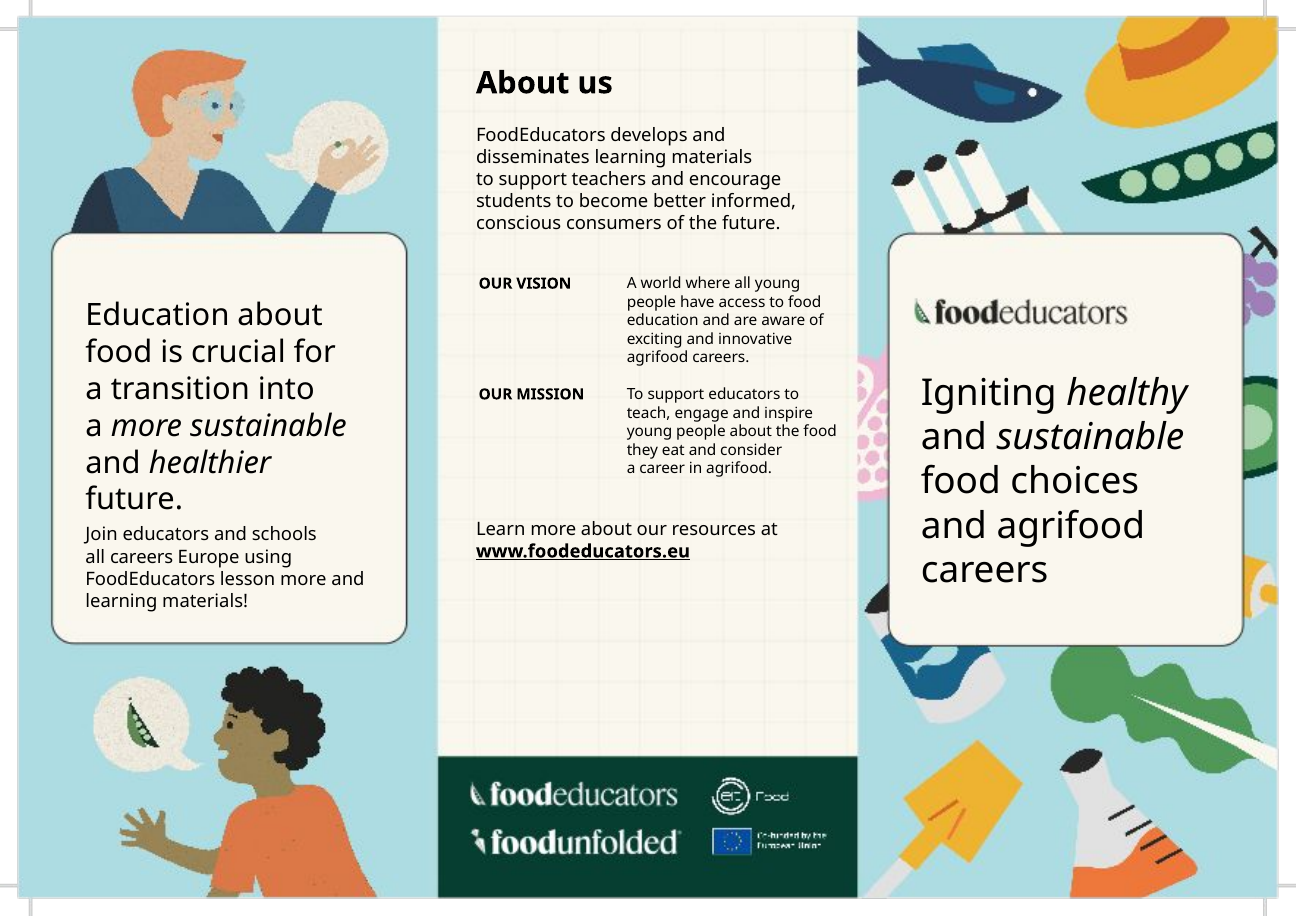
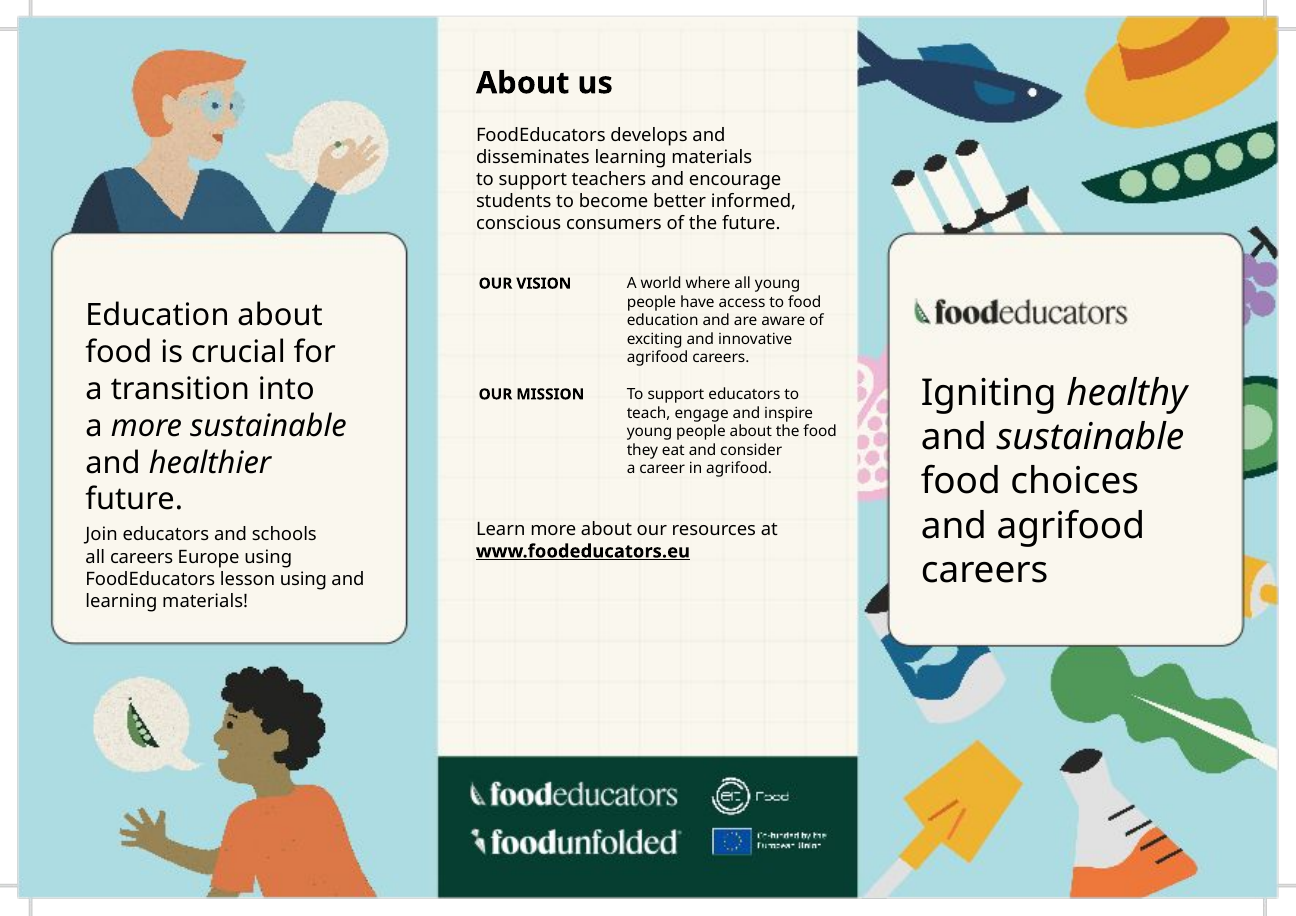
lesson more: more -> using (303, 579)
